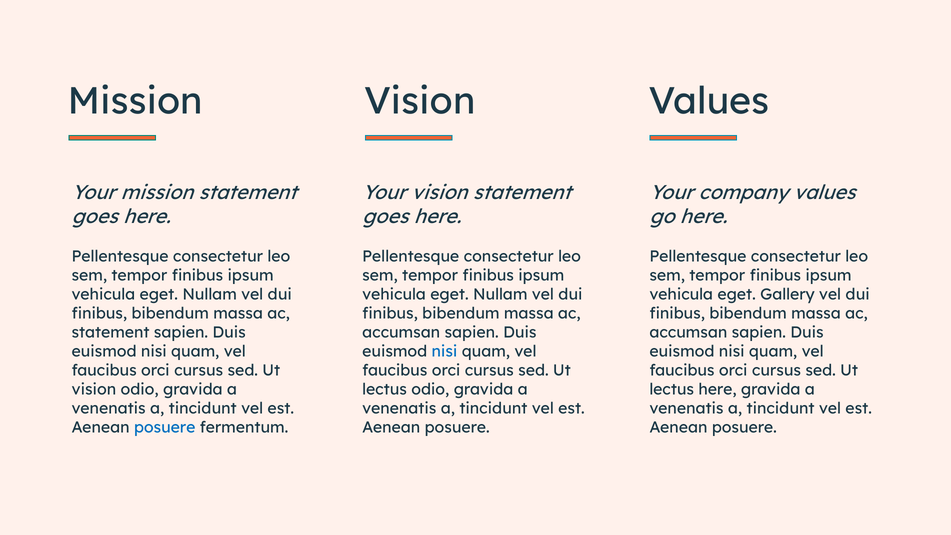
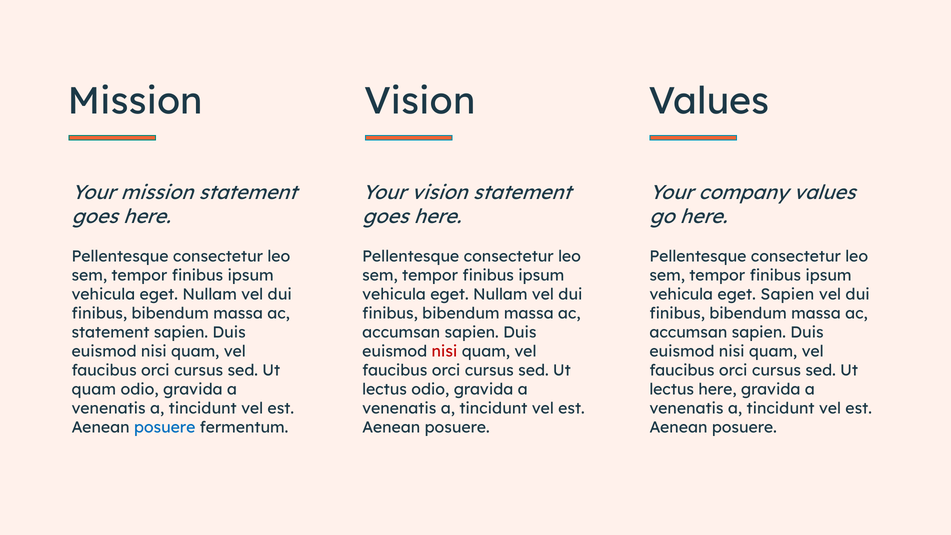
eget Gallery: Gallery -> Sapien (787, 295)
nisi colour: blue -> red (444, 352)
vision: vision -> quam (94, 390)
